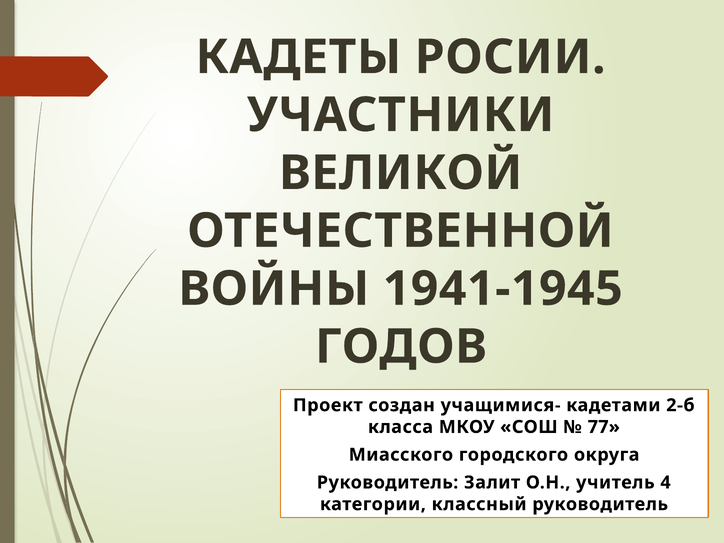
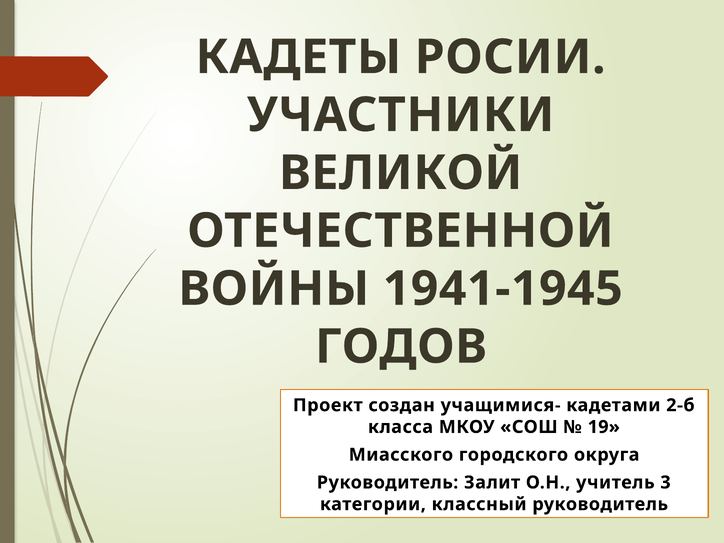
77: 77 -> 19 (604, 427)
4: 4 -> 3 (665, 482)
